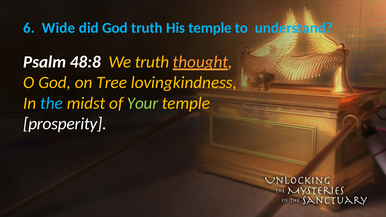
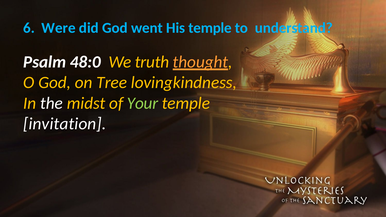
Wide: Wide -> Were (59, 28)
God truth: truth -> went (147, 28)
48:8: 48:8 -> 48:0 (85, 62)
the colour: light blue -> white (52, 103)
prosperity: prosperity -> invitation (65, 124)
